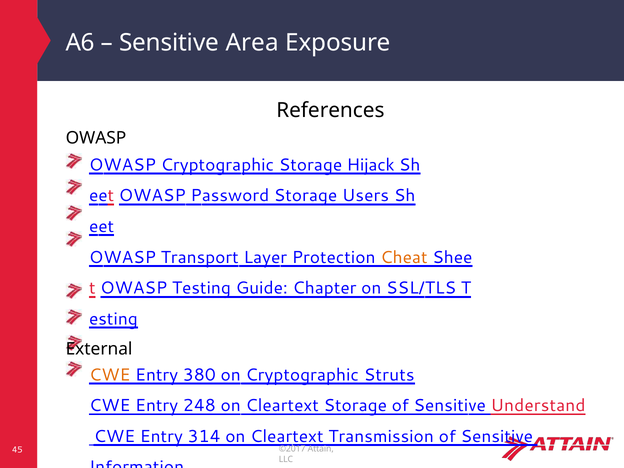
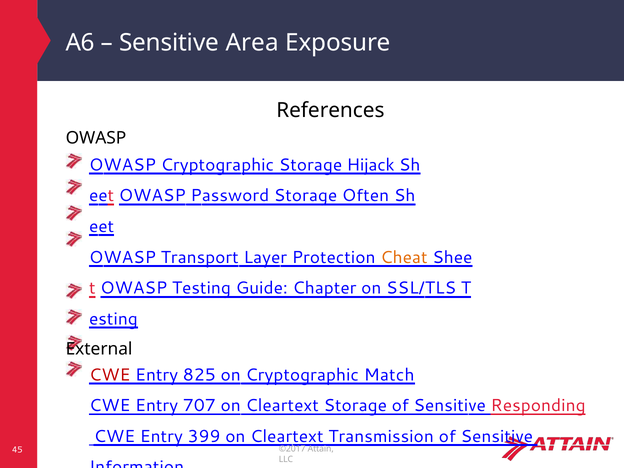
Users: Users -> Often (366, 196)
CWE colour: orange -> red (110, 375)
380: 380 -> 825 (199, 375)
Struts: Struts -> Match (389, 375)
248: 248 -> 707 (199, 406)
Understand: Understand -> Responding (538, 406)
314: 314 -> 399 (204, 436)
